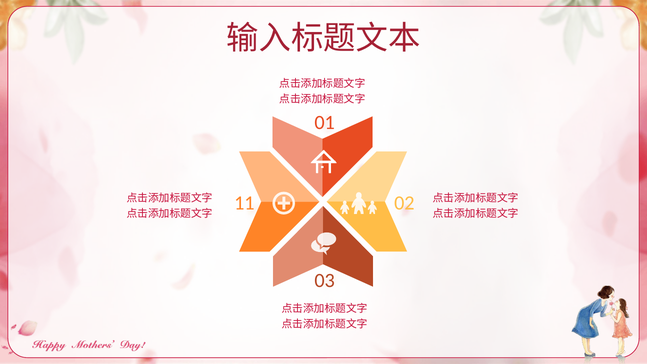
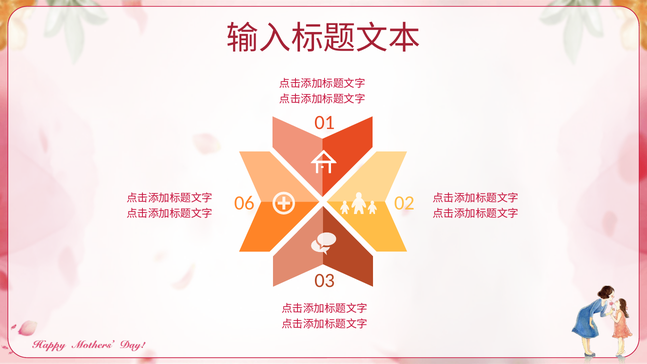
11: 11 -> 06 (244, 203)
